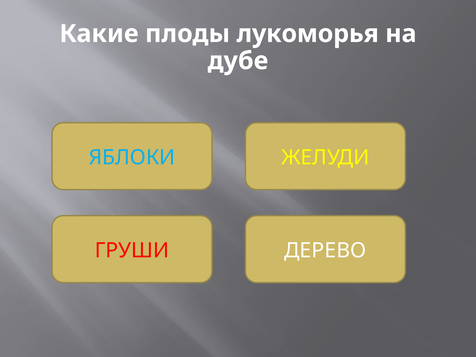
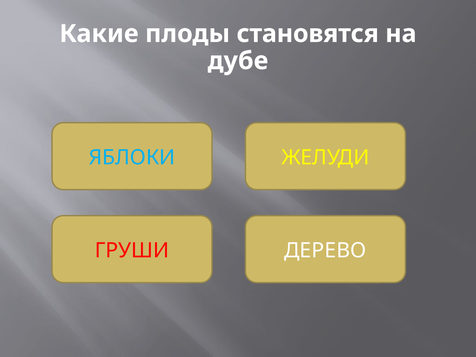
лукоморья: лукоморья -> становятся (308, 34)
